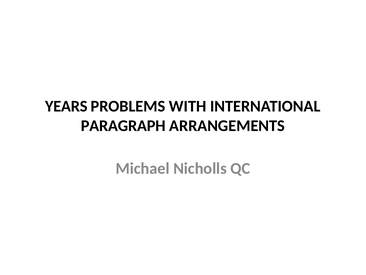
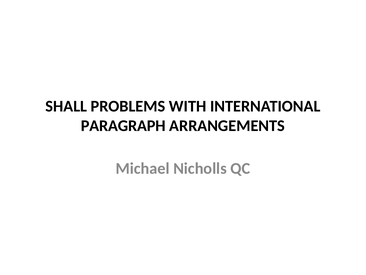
YEARS: YEARS -> SHALL (66, 106)
